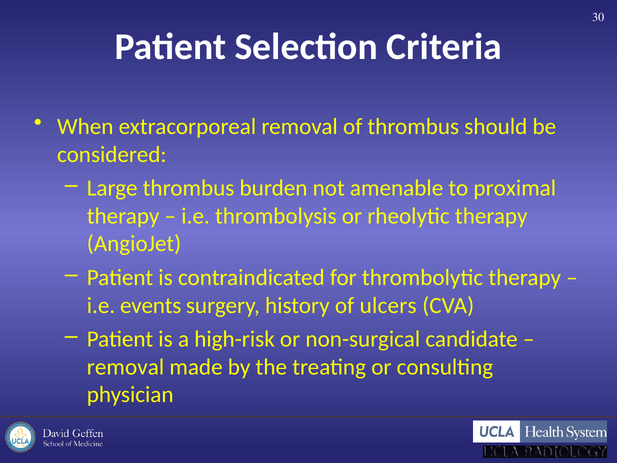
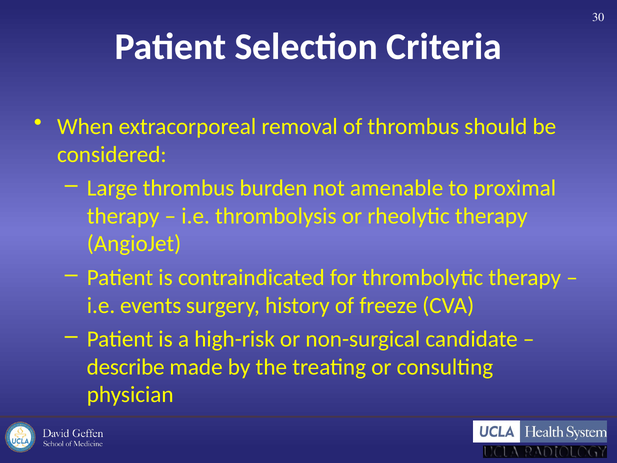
ulcers: ulcers -> freeze (388, 305)
removal: removal -> describe (126, 367)
